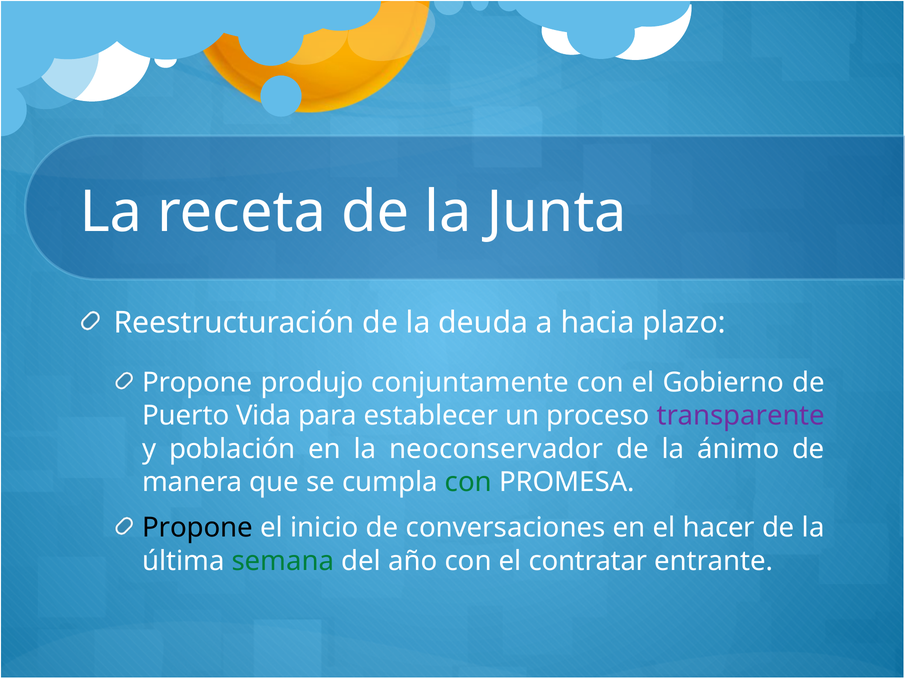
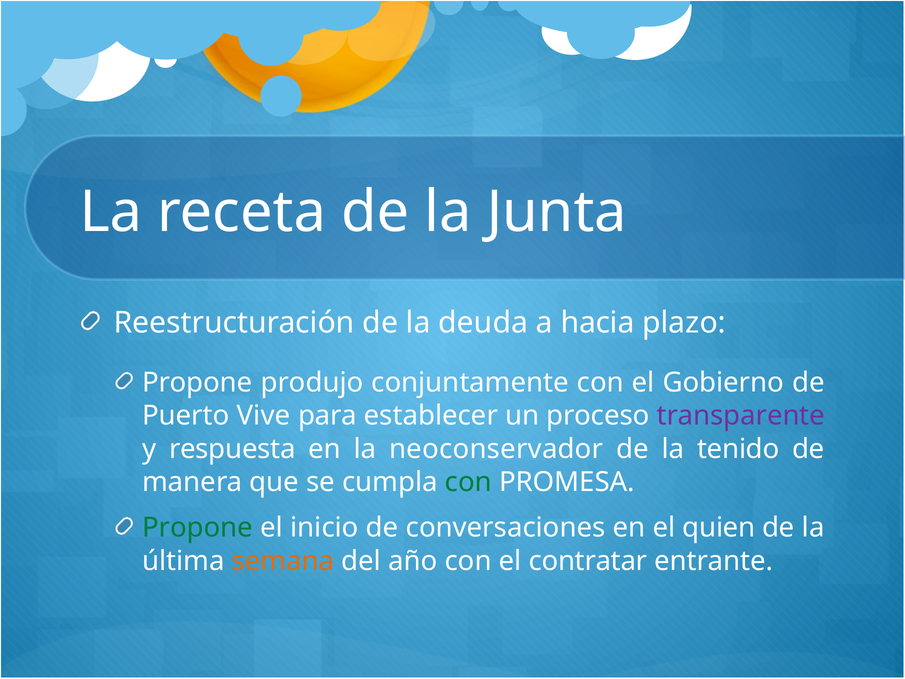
Vida: Vida -> Vive (264, 416)
población: población -> respuesta (232, 449)
ánimo: ánimo -> tenido (738, 449)
Propone colour: black -> green (197, 528)
hacer: hacer -> quien (719, 528)
semana colour: green -> orange (283, 561)
